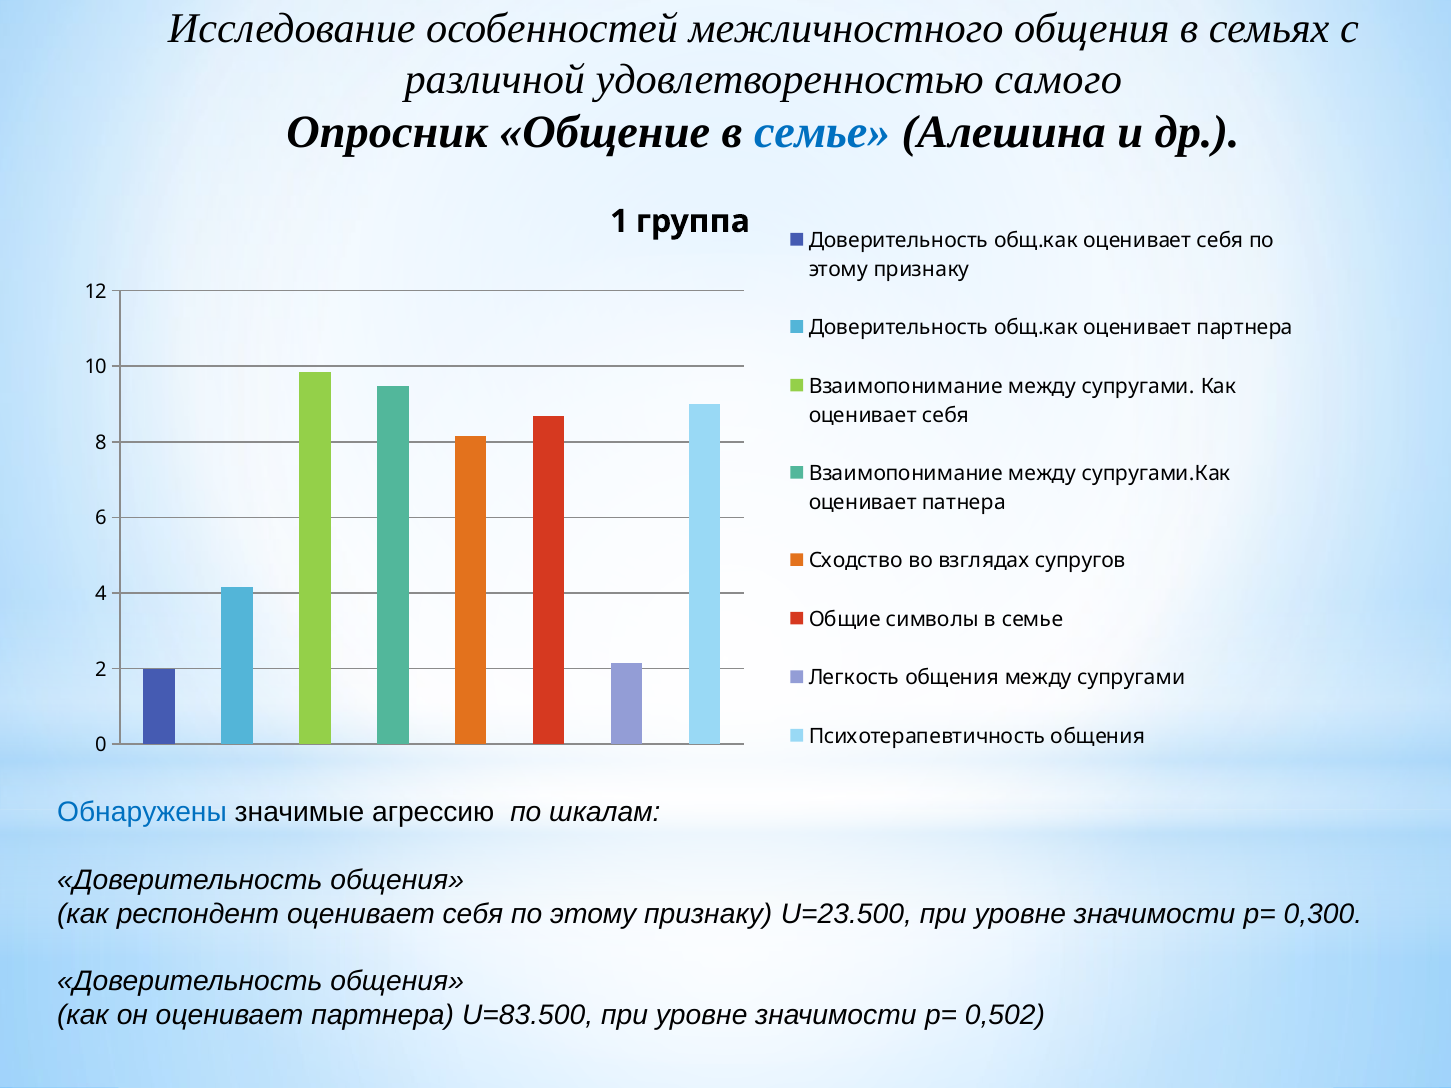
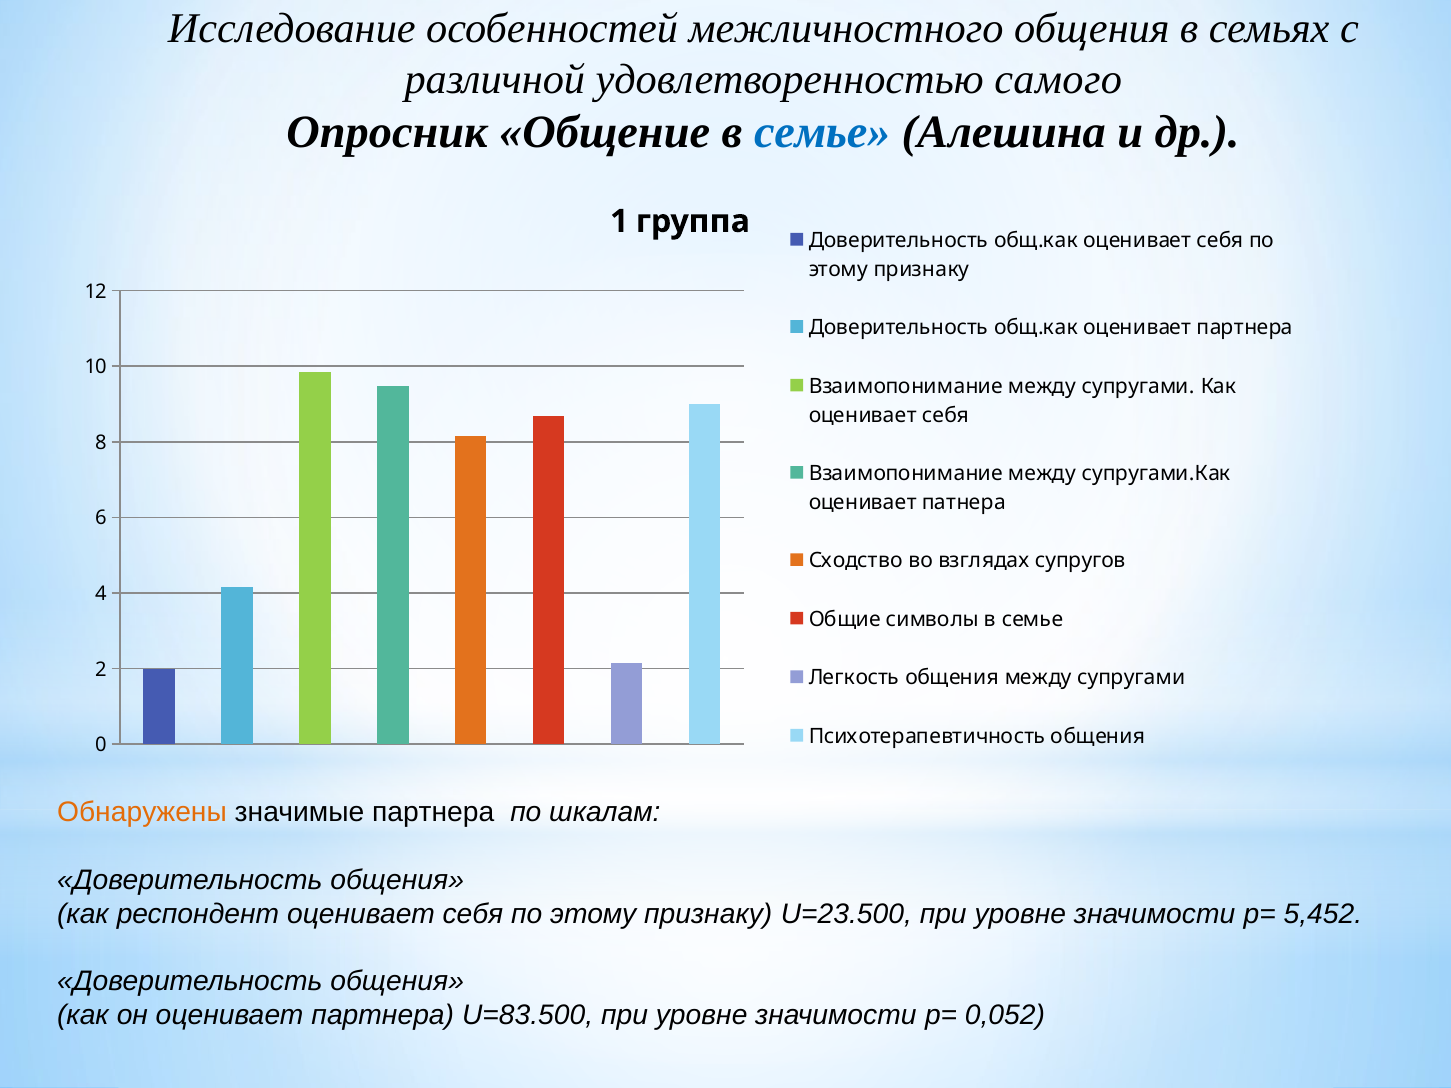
Обнаружены colour: blue -> orange (142, 812)
значимые агрессию: агрессию -> партнера (433, 812)
0,300: 0,300 -> 5,452 (1323, 914)
0,502: 0,502 -> 0,052 (1005, 1016)
